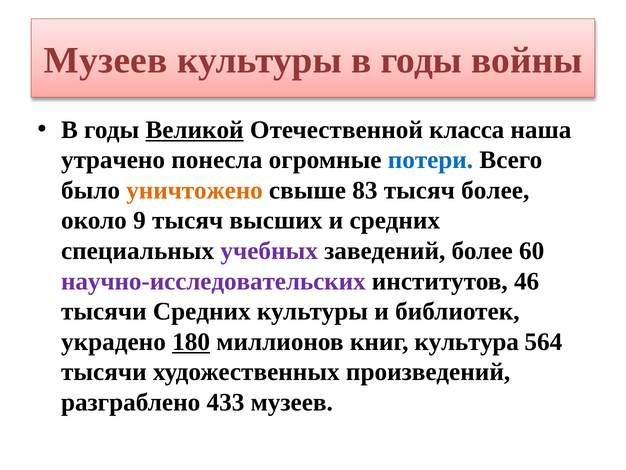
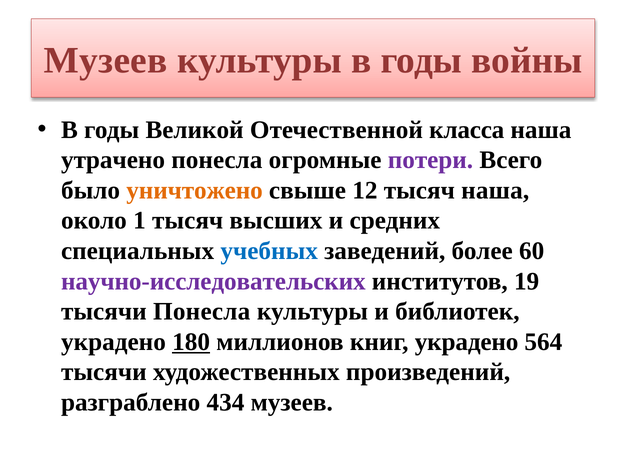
Великой underline: present -> none (195, 130)
потери colour: blue -> purple (430, 160)
83: 83 -> 12 (365, 190)
тысяч более: более -> наша (495, 190)
9: 9 -> 1 (139, 220)
учебных colour: purple -> blue (269, 251)
46: 46 -> 19 (527, 281)
тысячи Средних: Средних -> Понесла (202, 311)
книг культура: культура -> украдено (467, 341)
433: 433 -> 434 (226, 402)
